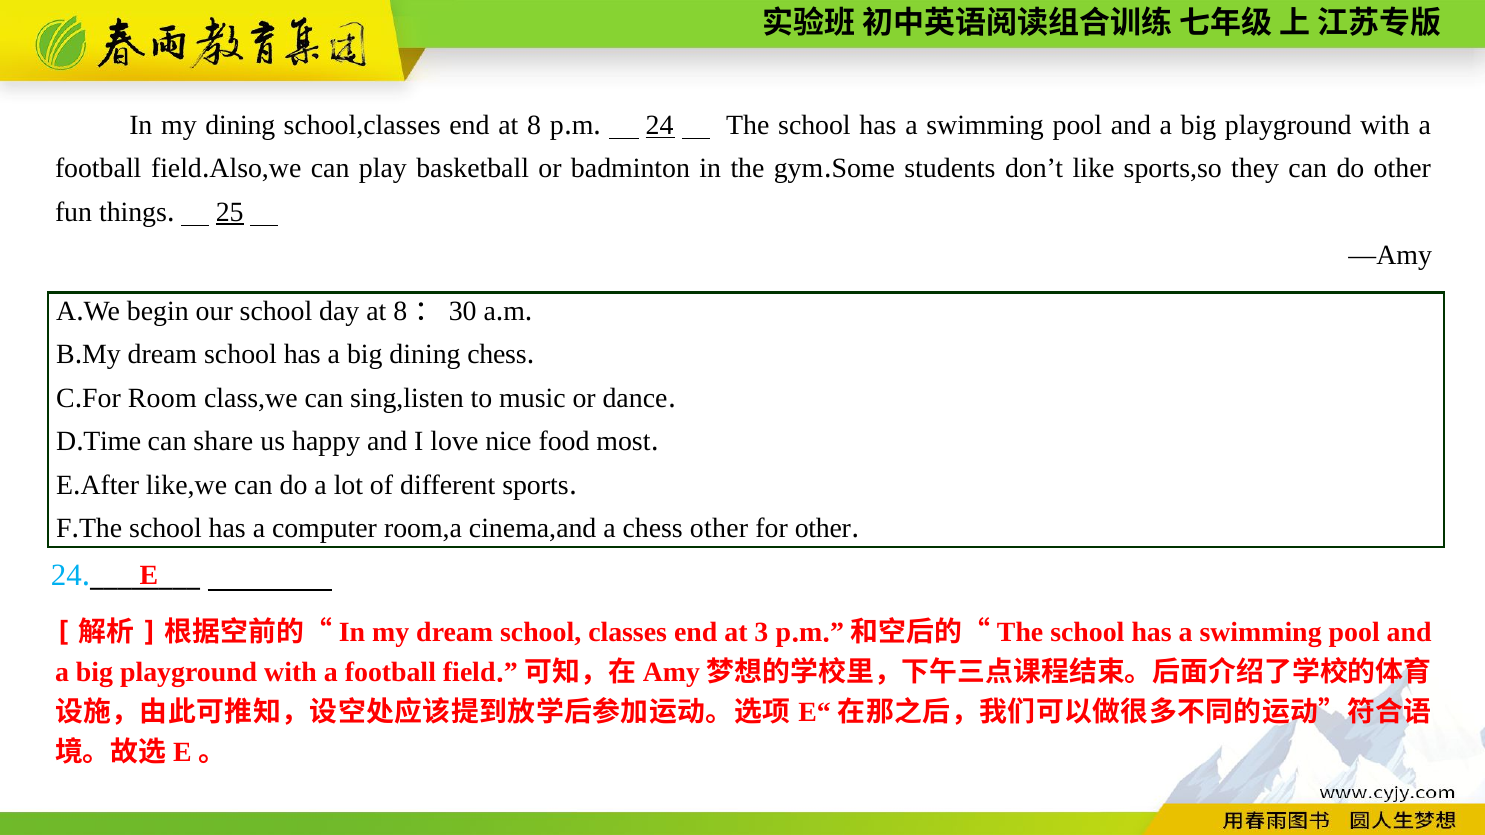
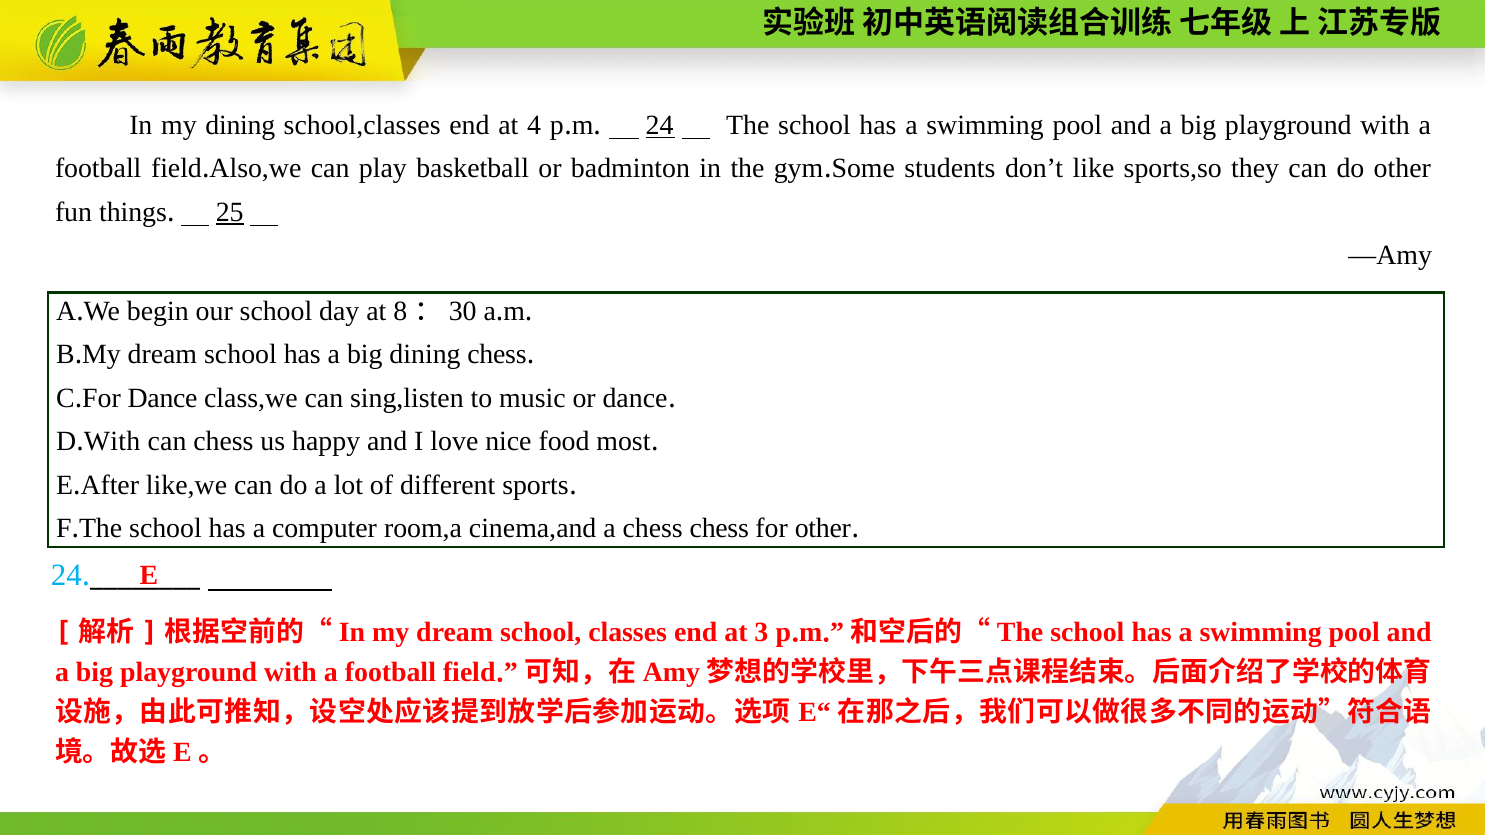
end at 8: 8 -> 4 (534, 125)
For Room: Room -> Dance (163, 398)
Time: Time -> With (112, 442)
can share: share -> chess (223, 442)
chess other: other -> chess (719, 529)
